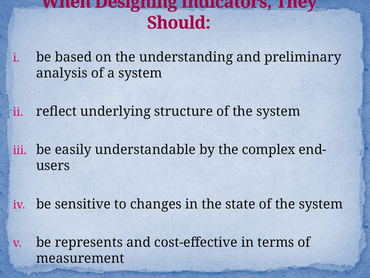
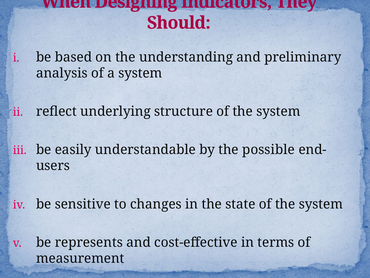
complex: complex -> possible (268, 149)
